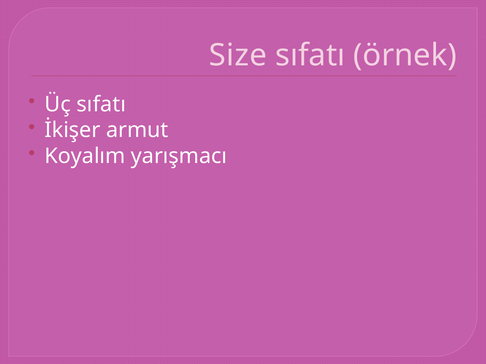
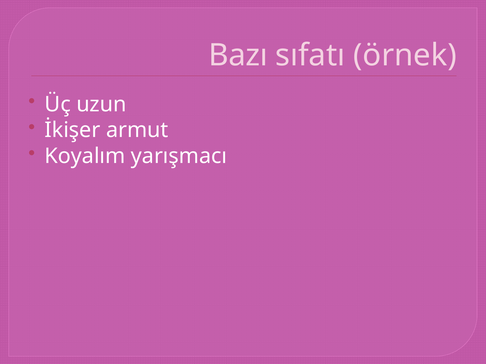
Size: Size -> Bazı (238, 55)
Üç sıfatı: sıfatı -> uzun (101, 104)
